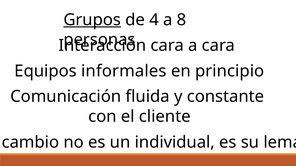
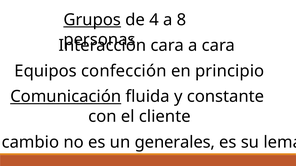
informales: informales -> confección (124, 71)
Comunicación underline: none -> present (66, 97)
individual: individual -> generales (175, 143)
